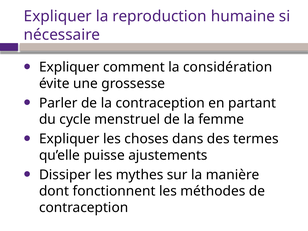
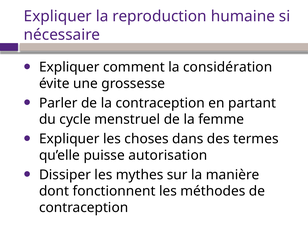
ajustements: ajustements -> autorisation (168, 155)
